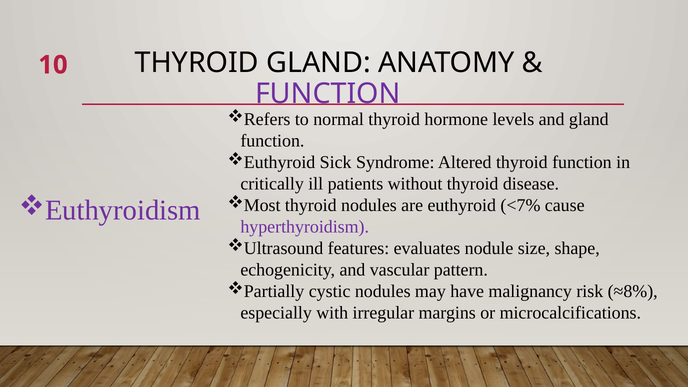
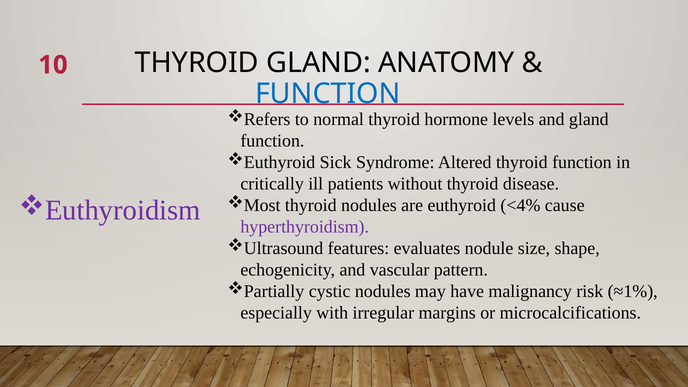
FUNCTION colour: purple -> blue (328, 94)
<7%: <7% -> <4% (520, 205)
≈8%: ≈8% -> ≈1% (633, 291)
